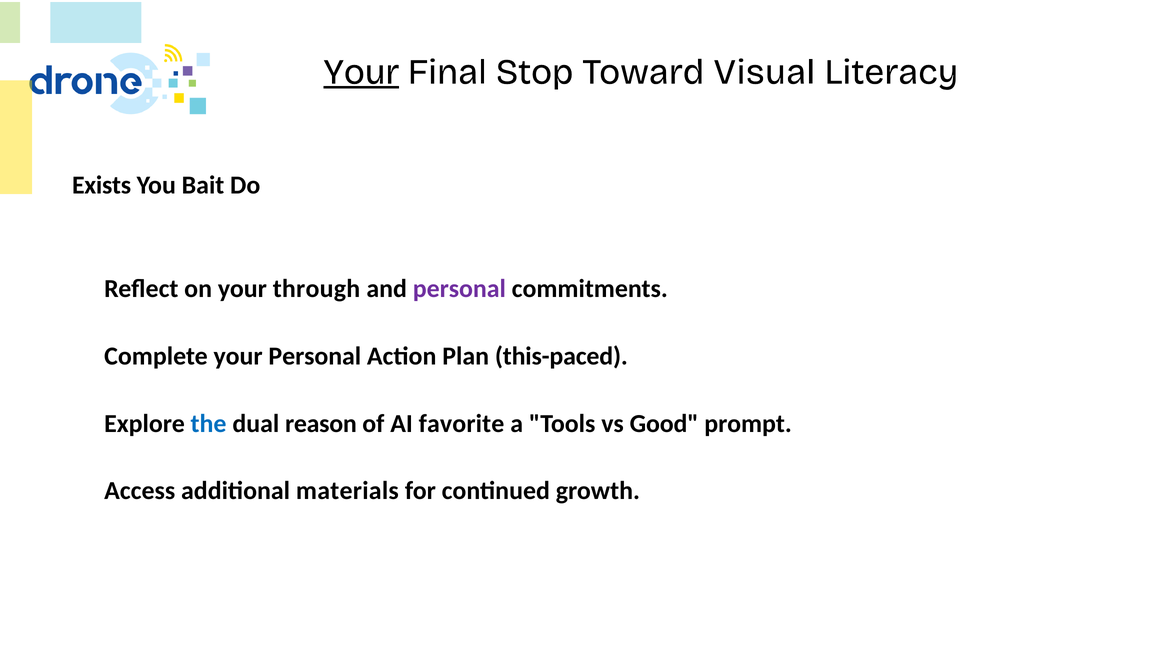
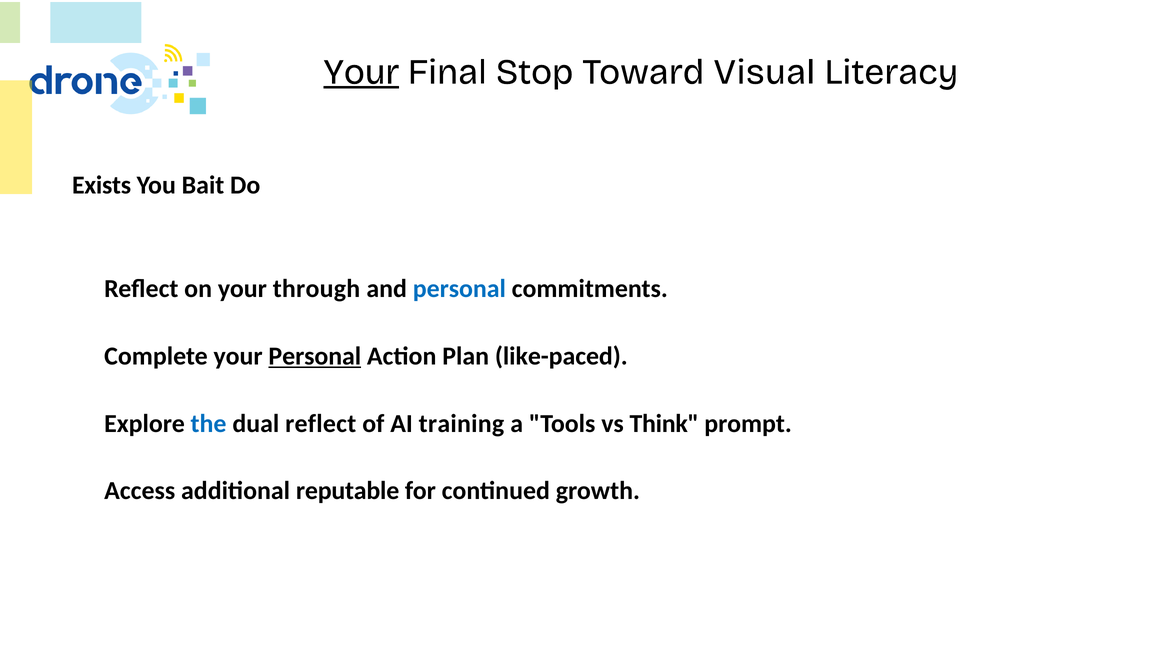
personal colour: purple -> blue (459, 289)
Personal underline: none -> present (315, 356)
this-paced: this-paced -> like-paced (561, 356)
reason: reason -> reflect (321, 424)
favorite: favorite -> training (461, 424)
Good: Good -> Think (664, 424)
materials: materials -> reputable (348, 491)
